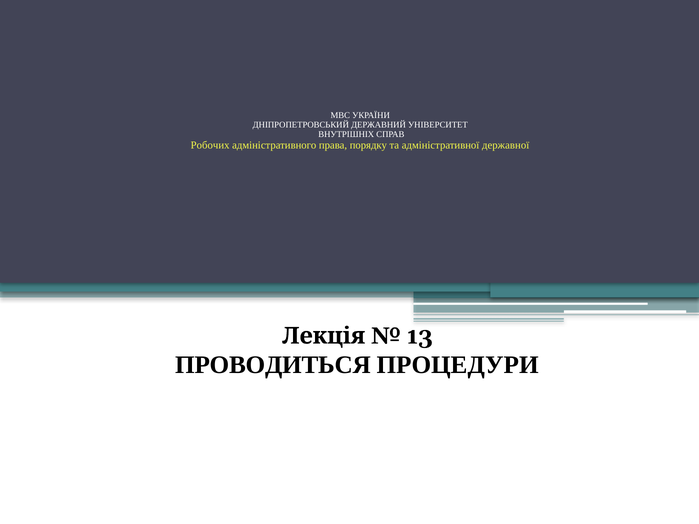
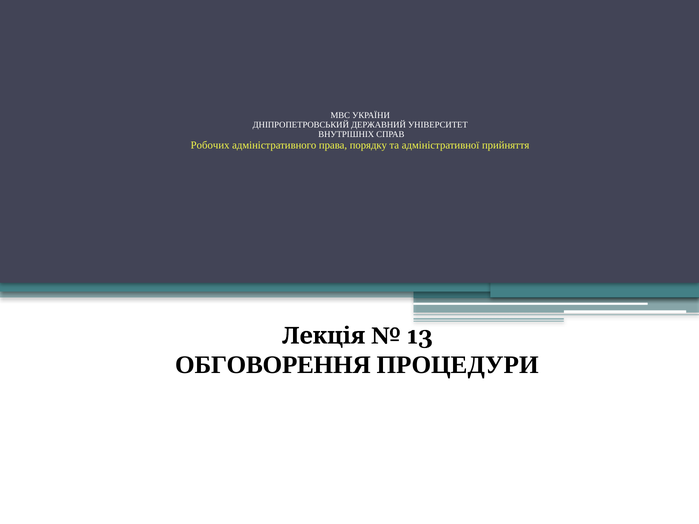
державної: державної -> прийняття (506, 145)
ПРОВОДИТЬСЯ: ПРОВОДИТЬСЯ -> ОБГОВОРЕННЯ (273, 365)
